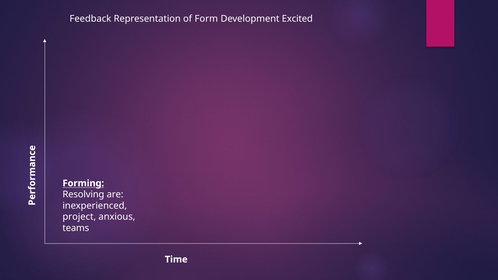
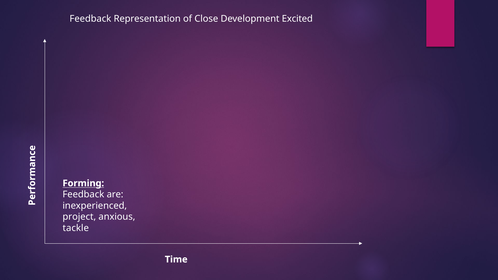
Form: Form -> Close (206, 19)
Resolving: Resolving -> Feedback (83, 195)
teams: teams -> tackle (76, 228)
